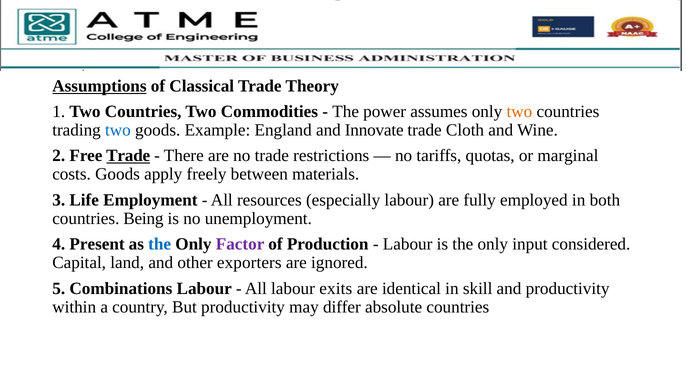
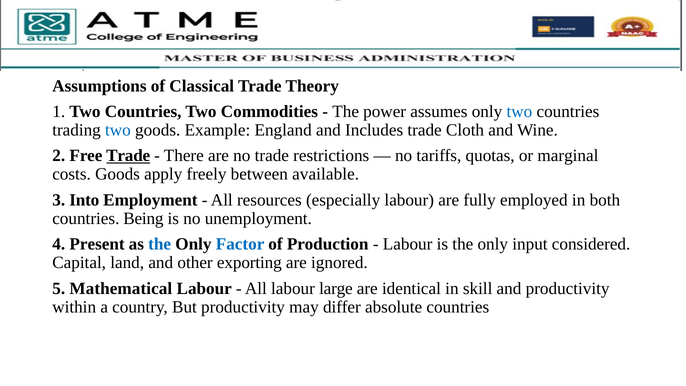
Assumptions underline: present -> none (99, 86)
two colour: orange -> blue (519, 112)
Innovate: Innovate -> Includes (374, 130)
materials: materials -> available (326, 174)
Life: Life -> Into (84, 200)
Factor colour: purple -> blue (240, 244)
exporters: exporters -> exporting (249, 263)
Combinations: Combinations -> Mathematical (121, 288)
exits: exits -> large (336, 288)
